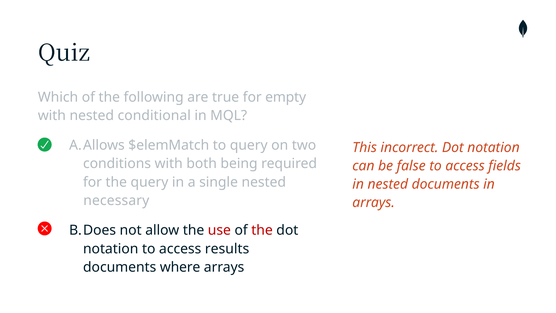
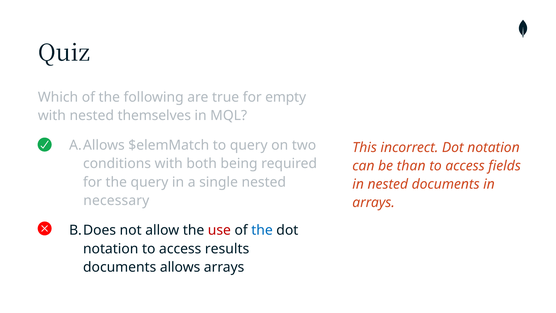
conditional: conditional -> themselves (154, 115)
false: false -> than (411, 166)
the colour: red -> blue (262, 230)
where: where -> allows (180, 267)
